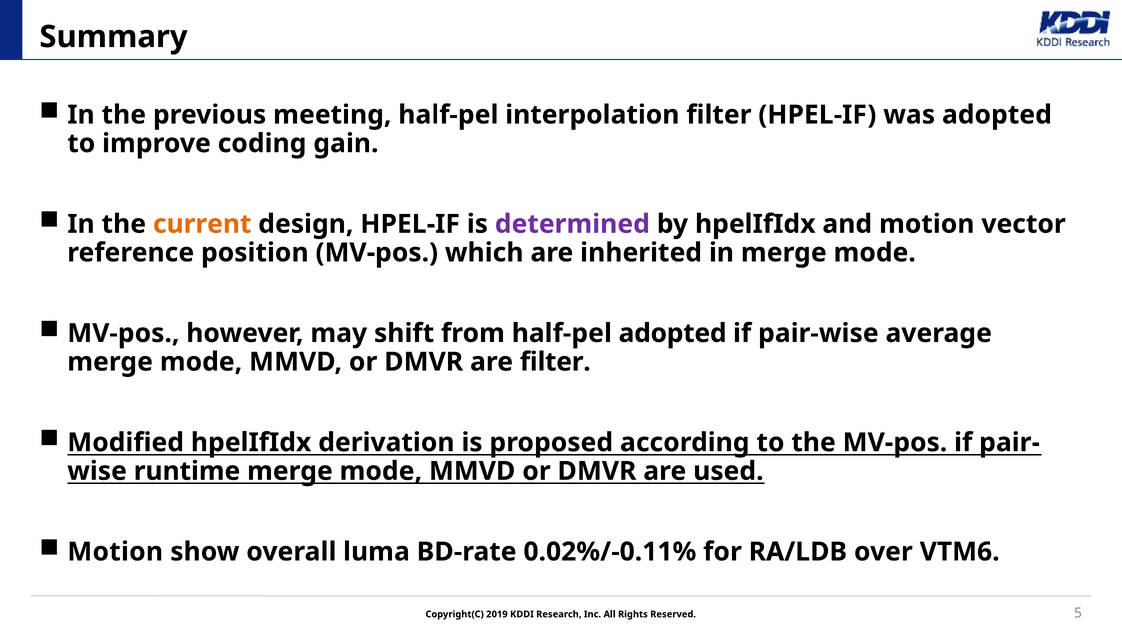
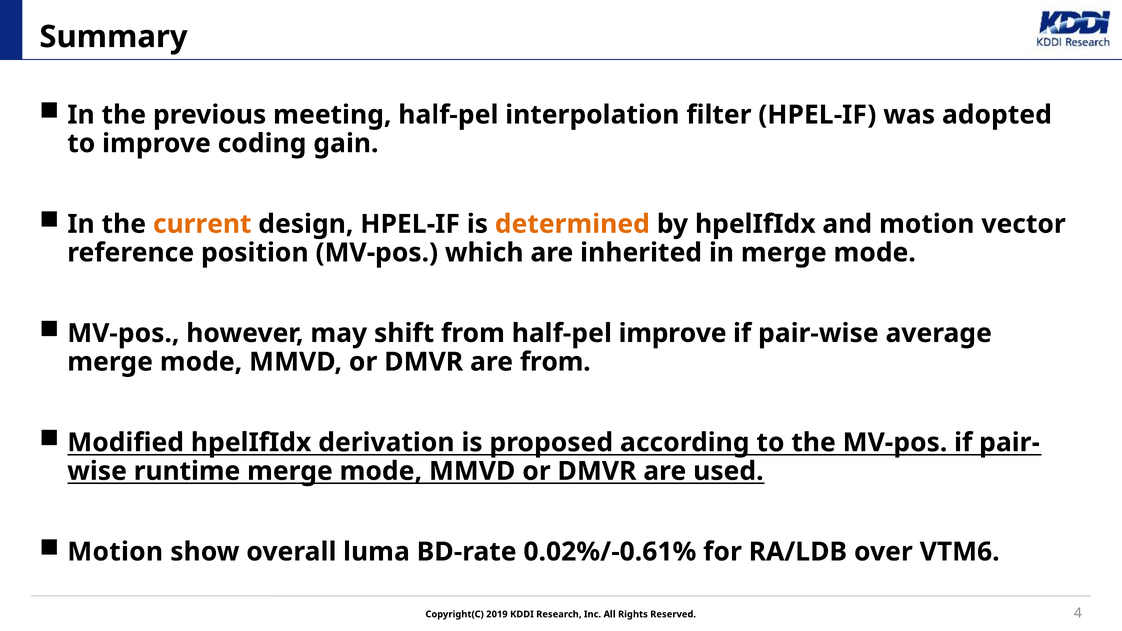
determined colour: purple -> orange (572, 224)
half-pel adopted: adopted -> improve (673, 333)
are filter: filter -> from (555, 362)
0.02%/-0.11%: 0.02%/-0.11% -> 0.02%/-0.61% (610, 552)
5: 5 -> 4 (1078, 613)
